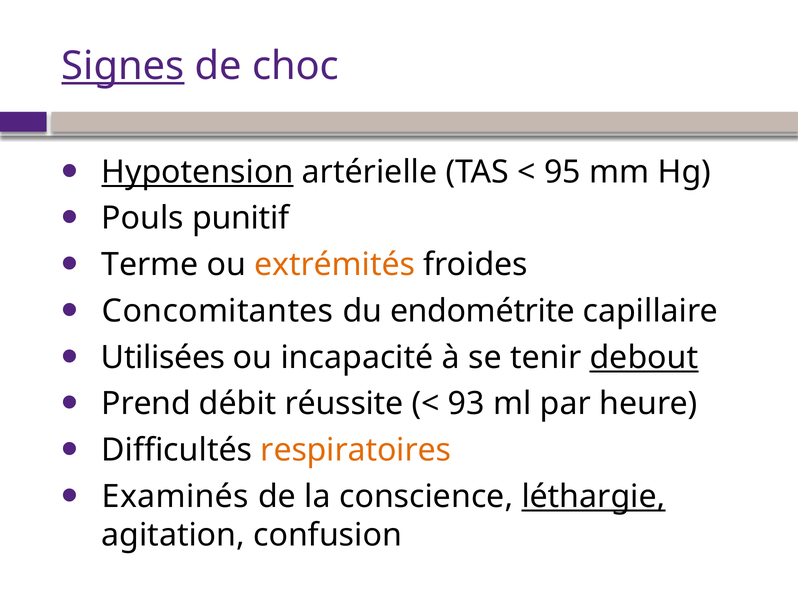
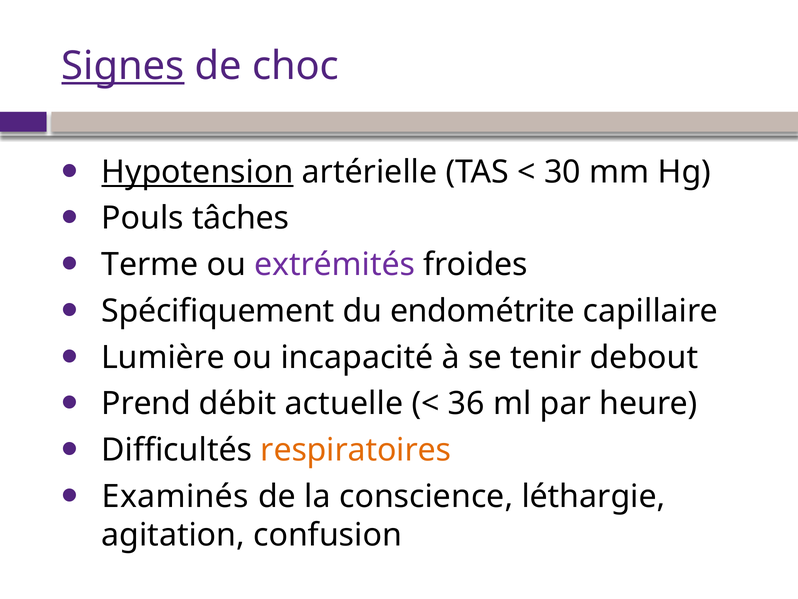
95: 95 -> 30 (562, 172)
punitif: punitif -> tâches (241, 218)
extrémités colour: orange -> purple (335, 265)
Concomitantes: Concomitantes -> Spécifiquement (218, 311)
Utilisées: Utilisées -> Lumière (163, 357)
debout underline: present -> none (644, 357)
réussite: réussite -> actuelle (344, 404)
93: 93 -> 36 (466, 404)
léthargie underline: present -> none (593, 496)
